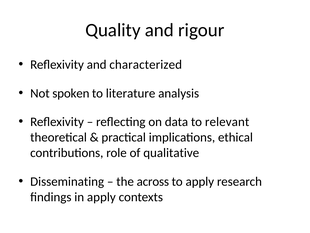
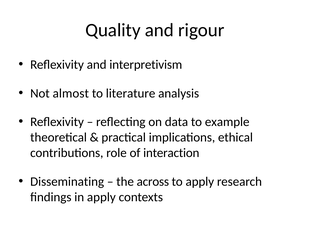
characterized: characterized -> interpretivism (146, 64)
spoken: spoken -> almost (71, 93)
relevant: relevant -> example (227, 122)
qualitative: qualitative -> interaction (171, 153)
